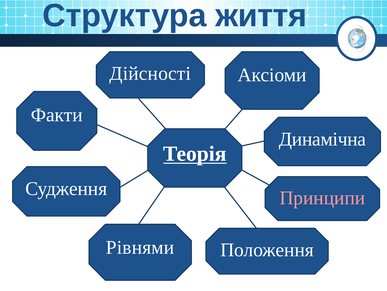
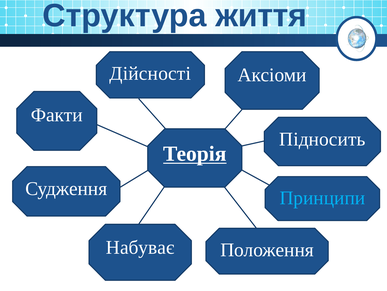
Динамічна: Динамічна -> Підносить (322, 139)
Принципи colour: pink -> light blue (322, 197)
Рівнями: Рівнями -> Набуває (140, 247)
